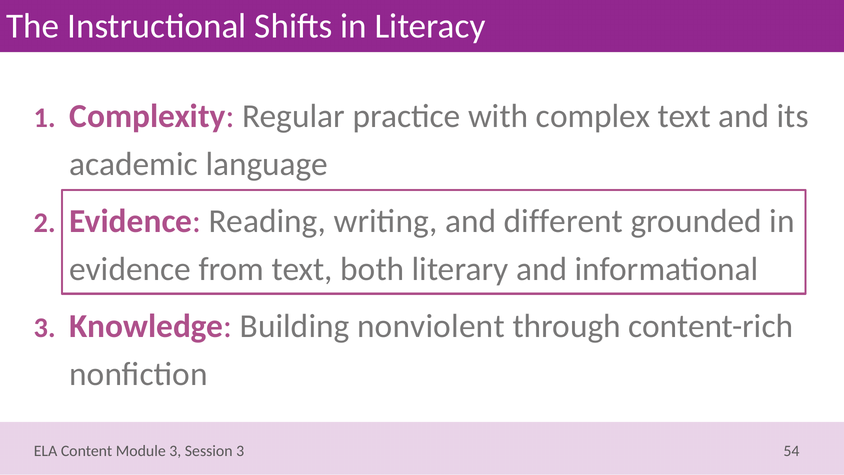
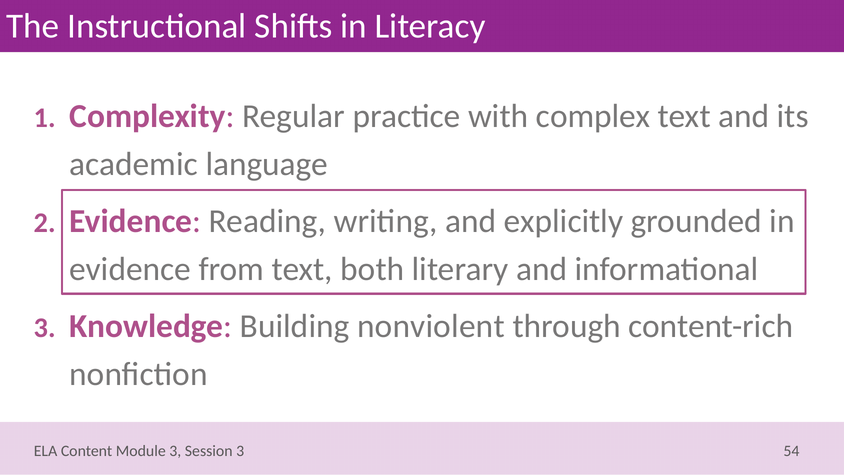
different: different -> explicitly (563, 221)
